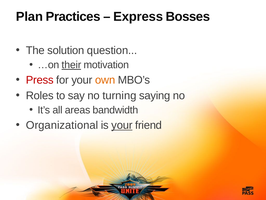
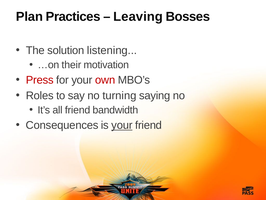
Express: Express -> Leaving (138, 17)
question: question -> listening (112, 50)
their underline: present -> none (71, 65)
own colour: orange -> red (105, 80)
all areas: areas -> friend (78, 110)
Organizational: Organizational -> Consequences (62, 125)
